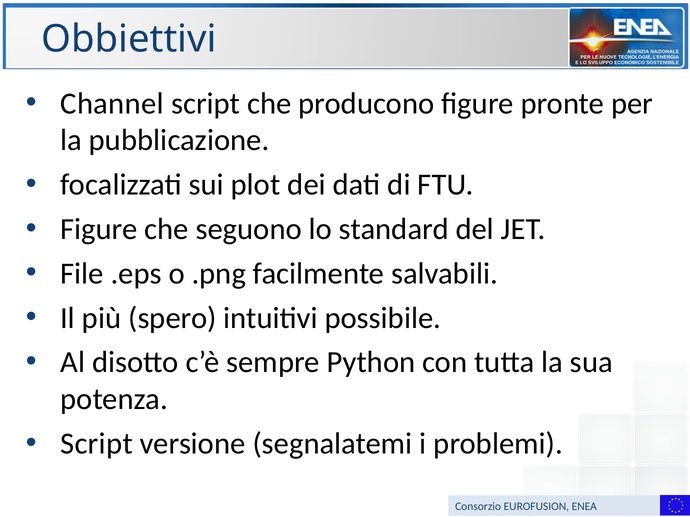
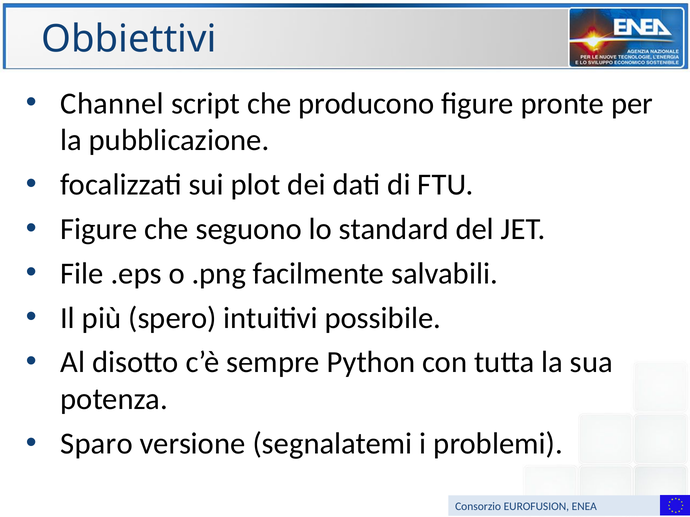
Script: Script -> Sparo (97, 444)
